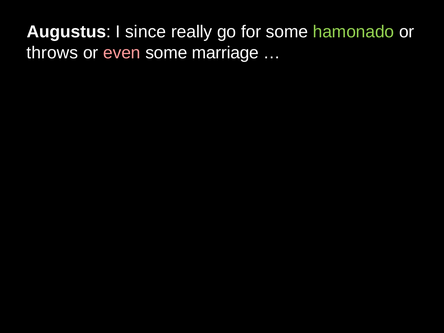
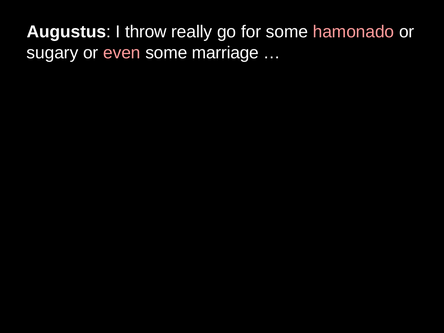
since: since -> throw (146, 32)
hamonado colour: light green -> pink (354, 32)
throws: throws -> sugary (52, 53)
